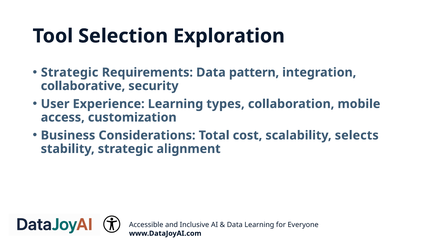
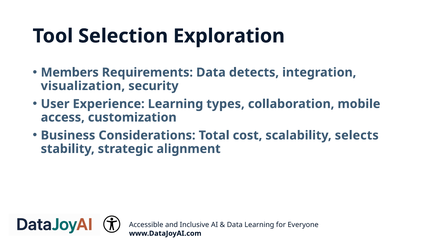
Strategic: Strategic -> Members (70, 73)
pattern: pattern -> detects (254, 73)
collaborative: collaborative -> visualization (83, 86)
